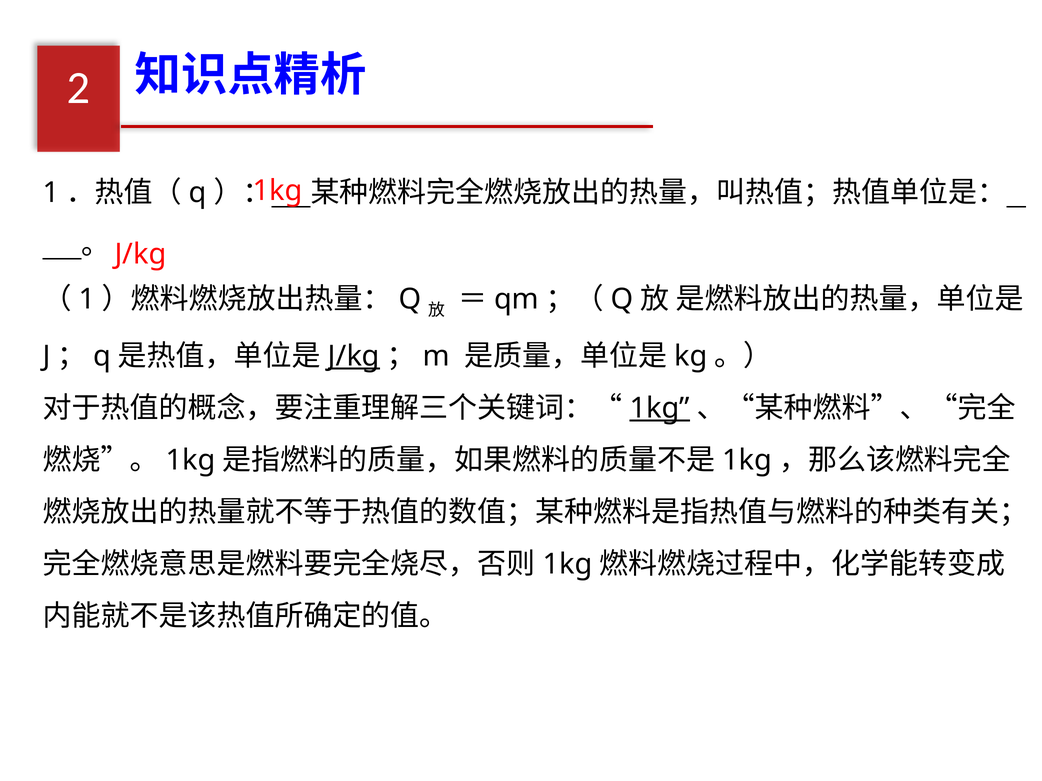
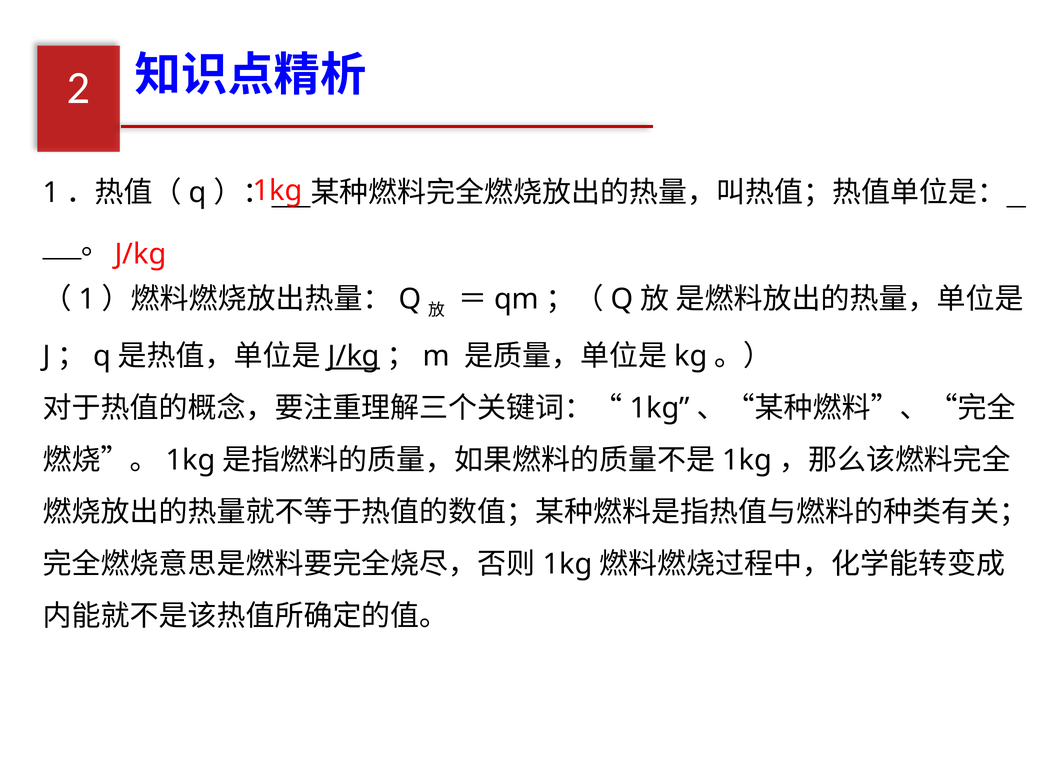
1kg underline: present -> none (660, 408)
